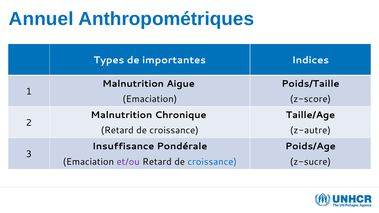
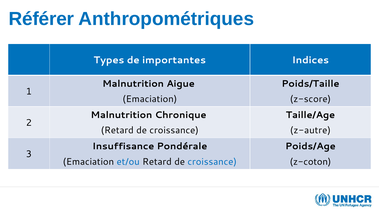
Annuel: Annuel -> Référer (41, 19)
et/ou colour: purple -> blue (128, 162)
z-sucre: z-sucre -> z-coton (310, 162)
